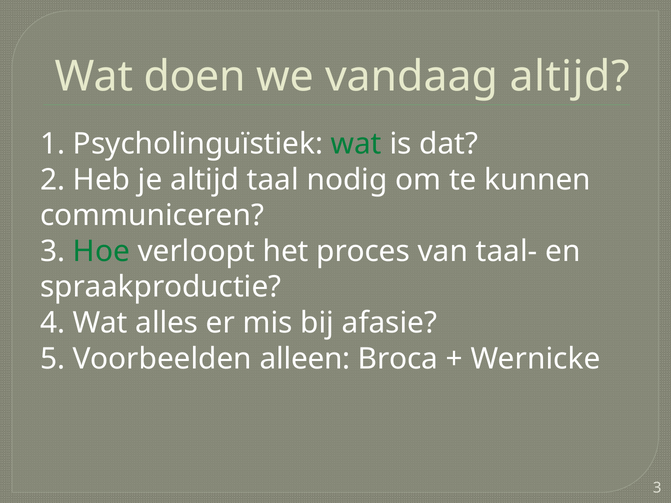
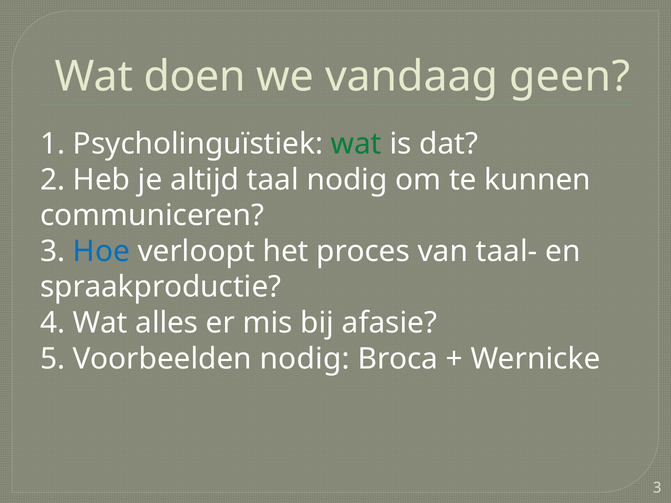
vandaag altijd: altijd -> geen (570, 76)
Hoe colour: green -> blue (101, 251)
Voorbeelden alleen: alleen -> nodig (305, 359)
